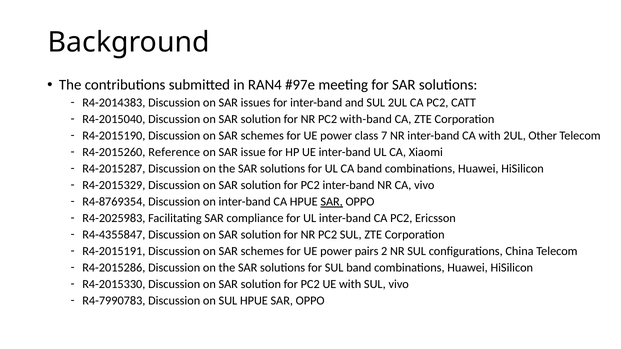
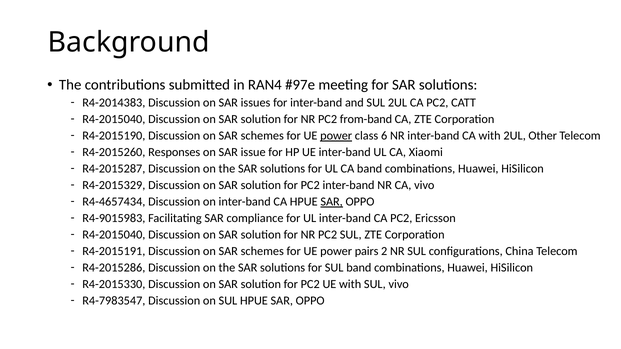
with-band: with-band -> from-band (366, 119)
power underline: none -> present (336, 136)
7: 7 -> 6 (384, 136)
Reference: Reference -> Responses (174, 152)
R4-8769354: R4-8769354 -> R4-4657434 (114, 202)
R4-2025983: R4-2025983 -> R4-9015983 (114, 218)
R4-4355847: R4-4355847 -> R4-2015040 (114, 235)
R4-7990783: R4-7990783 -> R4-7983547 (114, 301)
